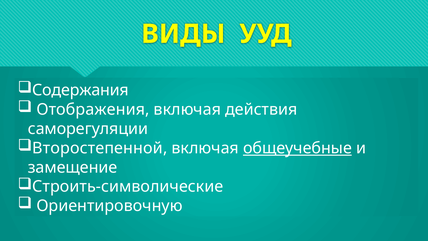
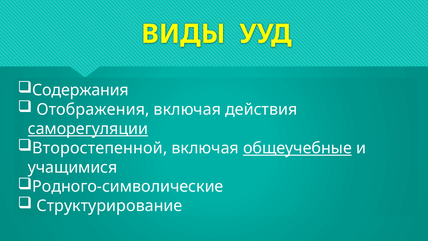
саморегуляции underline: none -> present (88, 129)
замещение: замещение -> учащимися (73, 167)
Строить-символические: Строить-символические -> Родного-символические (128, 186)
Ориентировочную: Ориентировочную -> Структурирование (109, 206)
